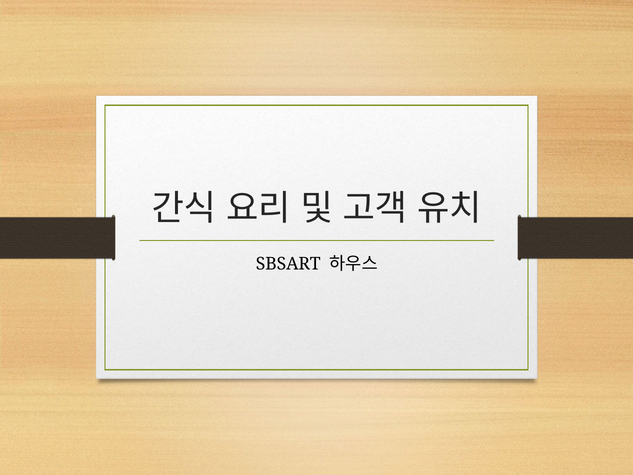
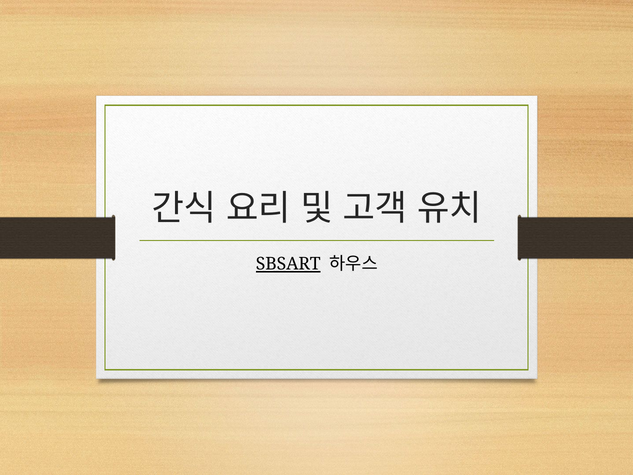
SBSART underline: none -> present (288, 264)
